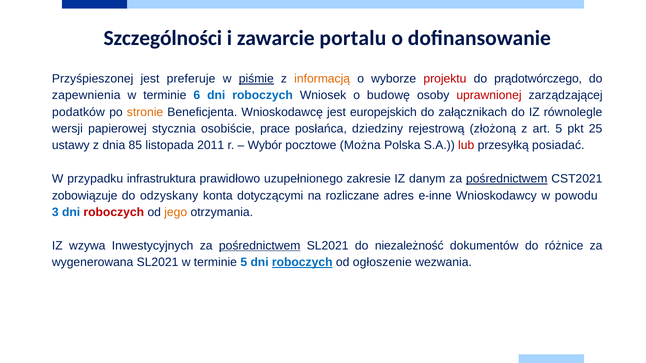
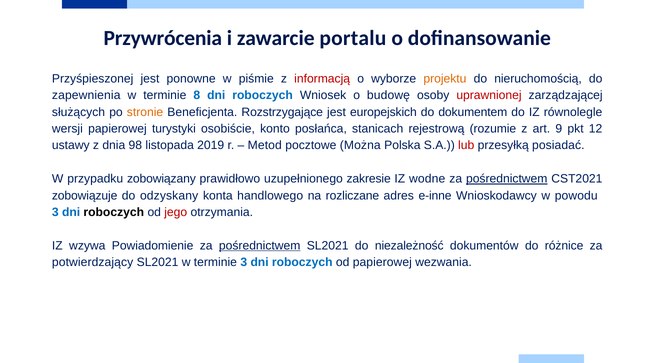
Szczególności: Szczególności -> Przywrócenia (163, 38)
preferuje: preferuje -> ponowne (191, 79)
piśmie underline: present -> none (256, 79)
informacją colour: orange -> red (322, 79)
projektu colour: red -> orange (445, 79)
prądotwórczego: prądotwórczego -> nieruchomością (538, 79)
6: 6 -> 8 (197, 95)
podatków: podatków -> służących (79, 112)
Wnioskodawcę: Wnioskodawcę -> Rozstrzygające (282, 112)
załącznikach: załącznikach -> dokumentem (473, 112)
stycznia: stycznia -> turystyki (174, 129)
prace: prace -> konto (275, 129)
dziedziny: dziedziny -> stanicach (378, 129)
złożoną: złożoną -> rozumie (493, 129)
art 5: 5 -> 9 (559, 129)
25: 25 -> 12 (596, 129)
85: 85 -> 98 (135, 146)
2011: 2011 -> 2019 (211, 146)
Wybór: Wybór -> Metod (265, 146)
infrastruktura: infrastruktura -> zobowiązany (161, 179)
danym: danym -> wodne (427, 179)
dotyczącymi: dotyczącymi -> handlowego (270, 196)
roboczych colour: red -> black (114, 212)
jego colour: orange -> red (176, 212)
Inwestycyjnych: Inwestycyjnych -> Powiadomienie (153, 246)
wygenerowana: wygenerowana -> potwierdzający (93, 263)
terminie 5: 5 -> 3 (244, 263)
roboczych underline: present -> none (302, 263)
od ogłoszenie: ogłoszenie -> papierowej (382, 263)
